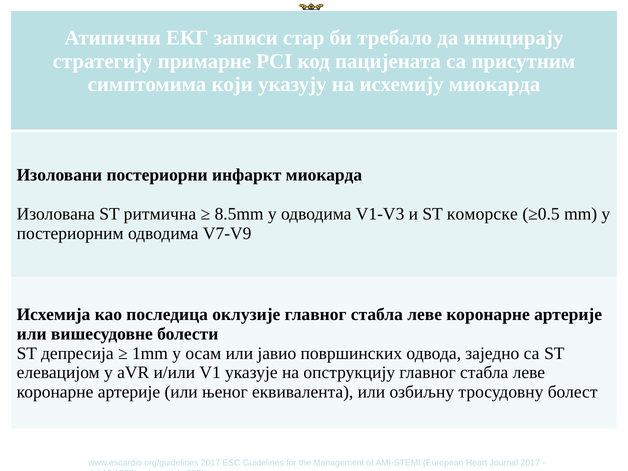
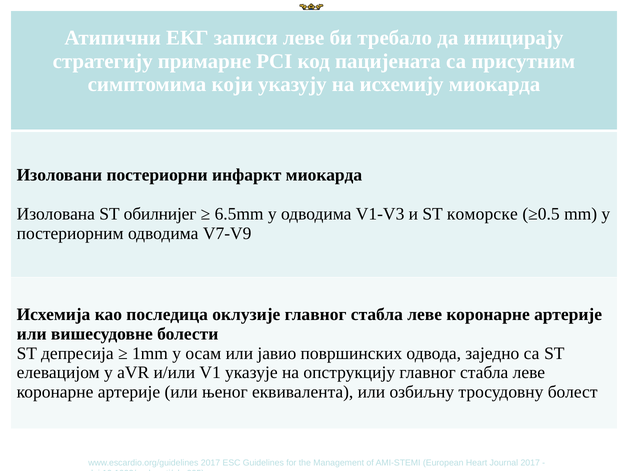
записи стар: стар -> леве (304, 38)
ритмична: ритмична -> обилнијег (160, 214)
8.5mm: 8.5mm -> 6.5mm (239, 214)
